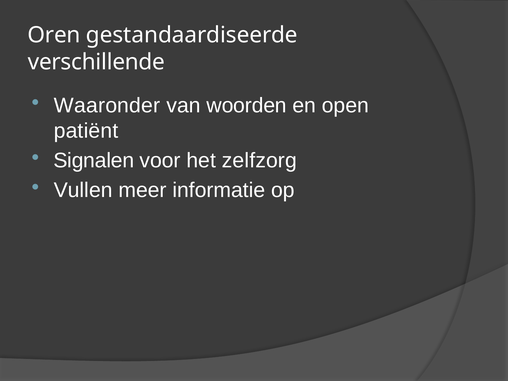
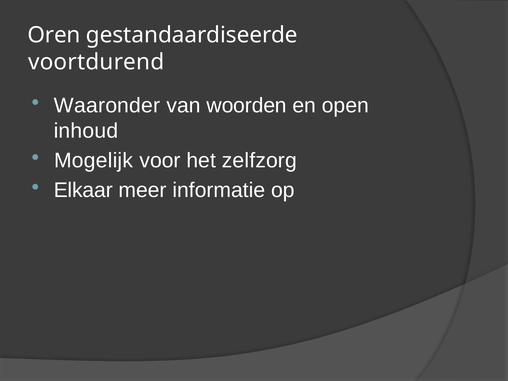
verschillende: verschillende -> voortdurend (96, 62)
patiënt: patiënt -> inhoud (86, 131)
Signalen: Signalen -> Mogelijk (94, 161)
Vullen: Vullen -> Elkaar (83, 190)
